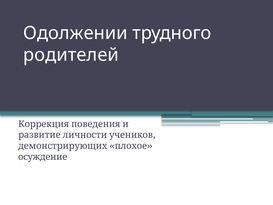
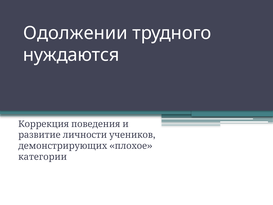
родителей: родителей -> нуждаются (71, 55)
осуждение: осуждение -> категории (43, 157)
